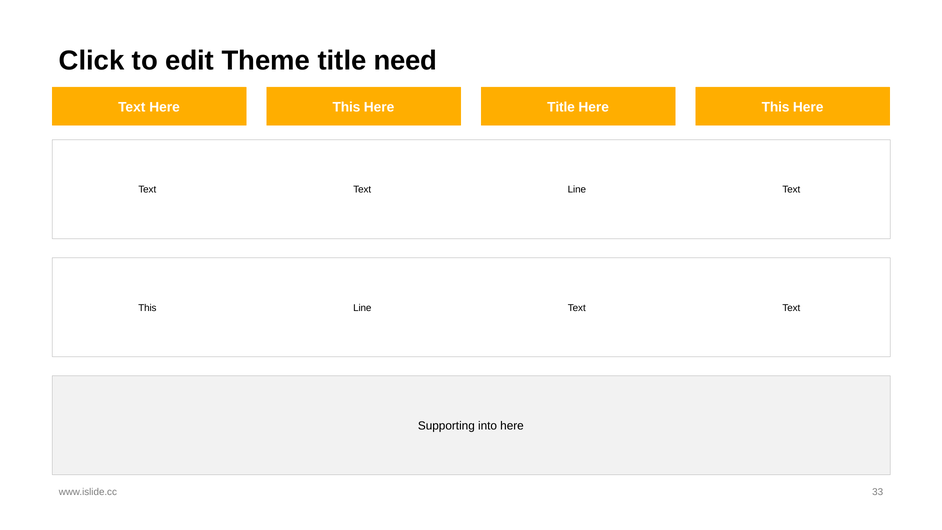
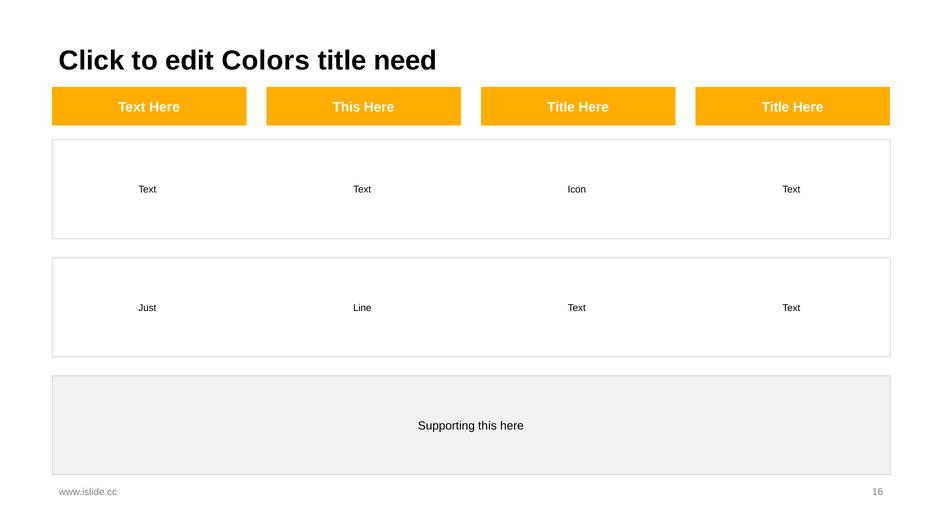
Theme: Theme -> Colors (266, 61)
This: This -> Title (776, 107)
Line: Line -> Icon (577, 190)
This: This -> Just (147, 308)
Supporting into: into -> this (487, 426)
33: 33 -> 16 (878, 492)
